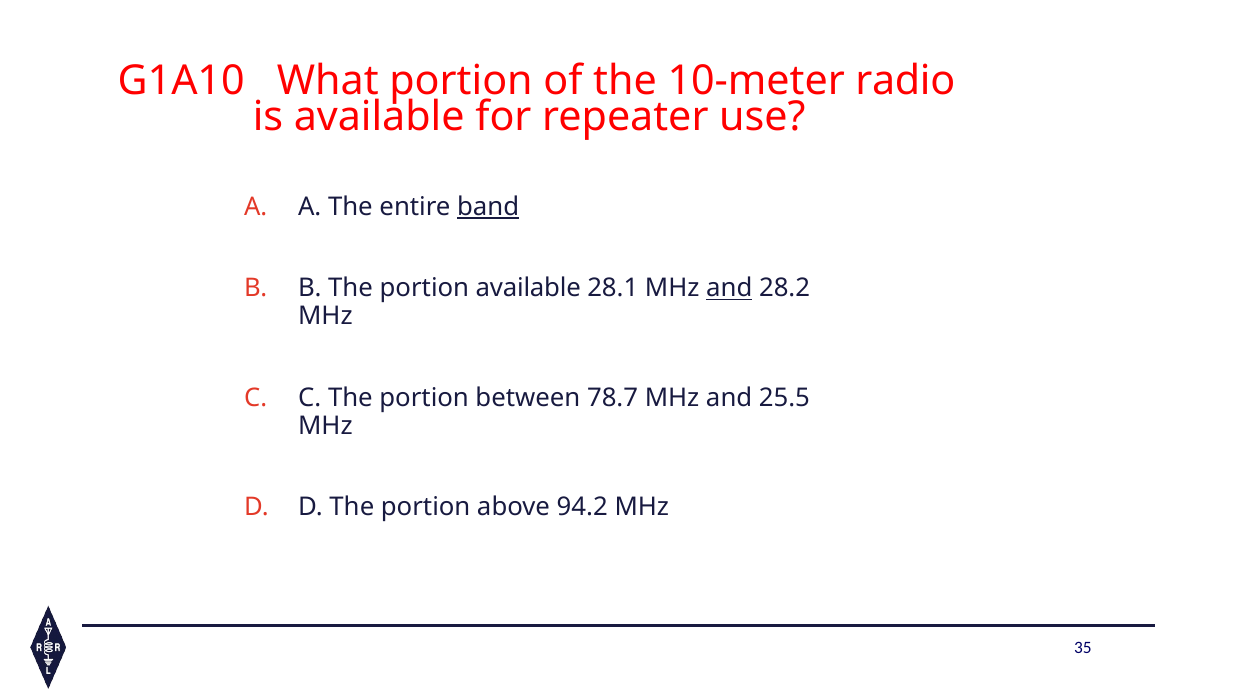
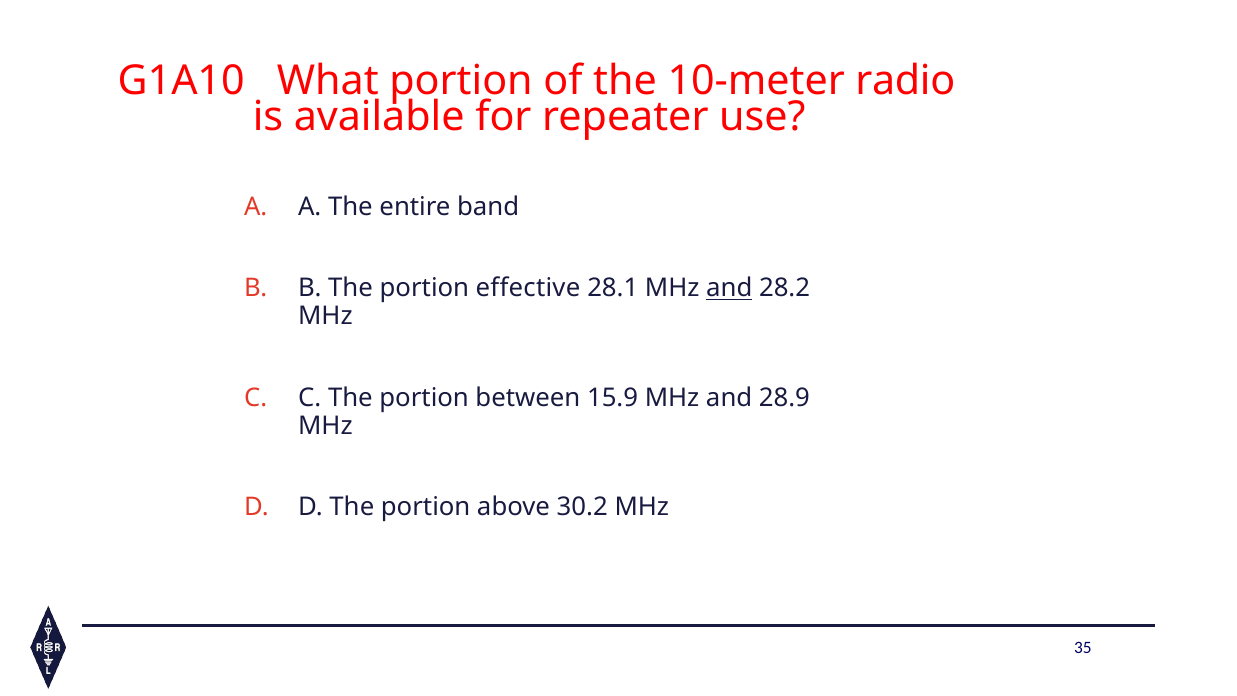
band underline: present -> none (488, 207)
portion available: available -> effective (528, 288)
78.7: 78.7 -> 15.9 (613, 398)
25.5: 25.5 -> 28.9 (784, 398)
94.2: 94.2 -> 30.2 (582, 507)
